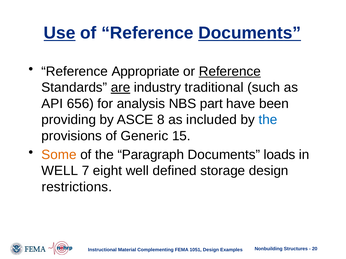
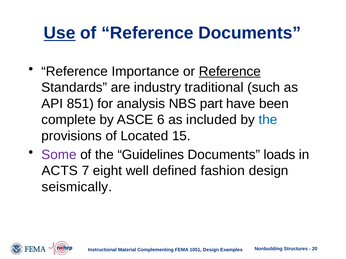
Documents underline: present -> none (250, 33)
Appropriate: Appropriate -> Importance (146, 71)
are underline: present -> none (121, 88)
656: 656 -> 851 (80, 104)
providing: providing -> complete (69, 120)
8: 8 -> 6 (161, 120)
Generic: Generic -> Located (144, 136)
Some colour: orange -> purple (59, 155)
Paragraph: Paragraph -> Guidelines (151, 155)
WELL: WELL -> ACTS (60, 171)
storage: storage -> fashion (223, 171)
restrictions: restrictions -> seismically (77, 187)
